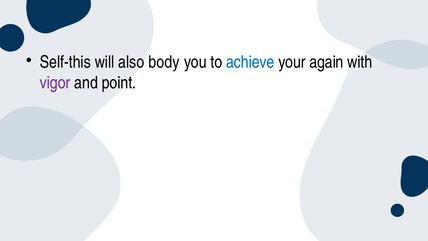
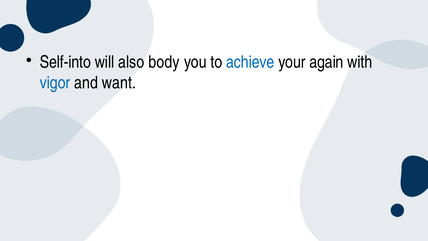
Self-this: Self-this -> Self-into (65, 62)
vigor colour: purple -> blue (55, 83)
point: point -> want (119, 83)
